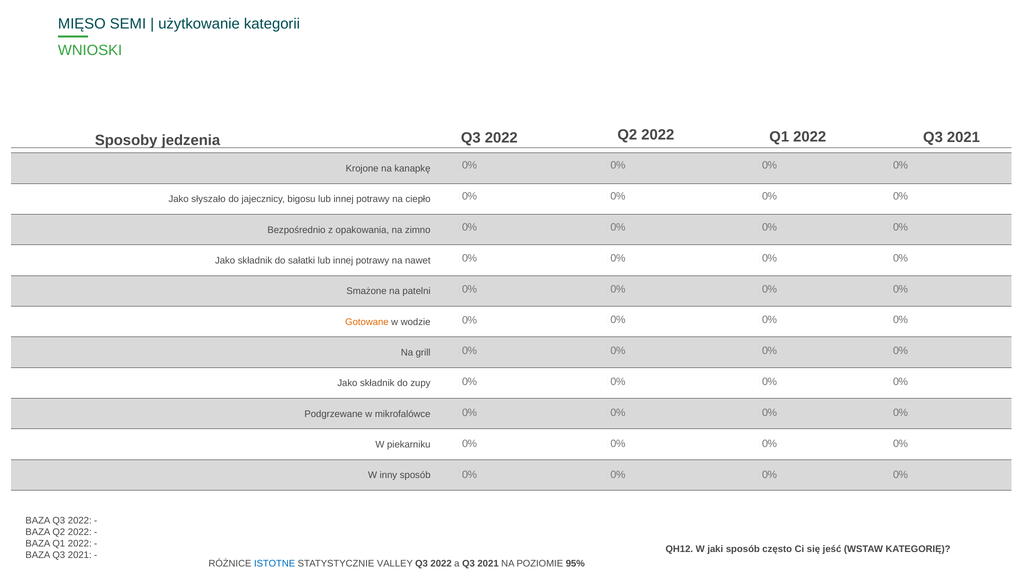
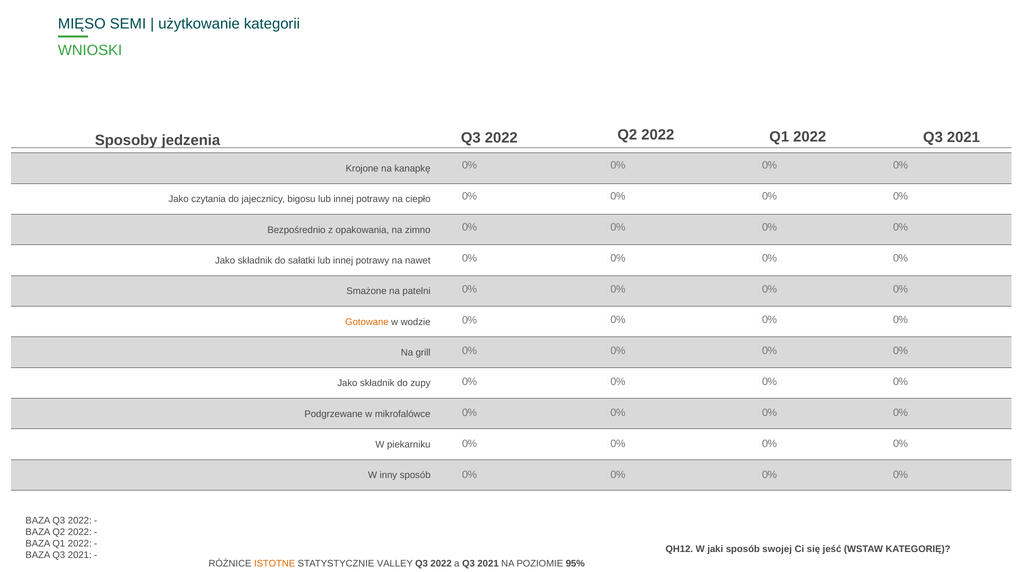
słyszało: słyszało -> czytania (209, 199)
często: często -> swojej (777, 549)
ISTOTNE colour: blue -> orange (275, 563)
